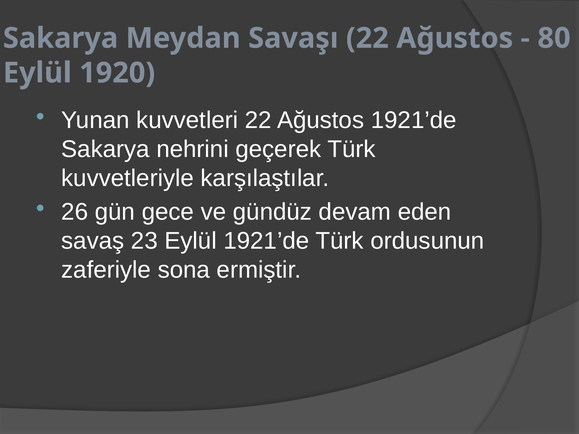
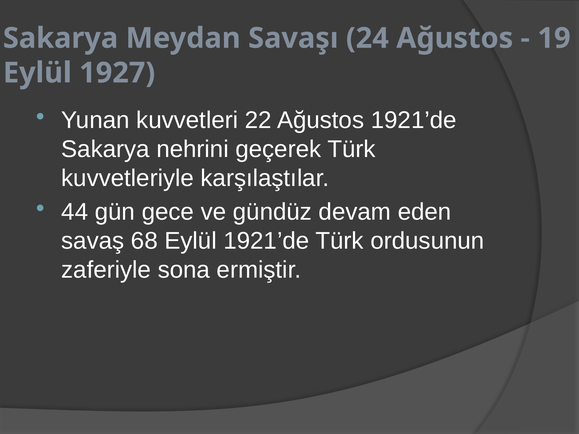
Savaşı 22: 22 -> 24 (367, 38)
80: 80 -> 19 (554, 38)
1920: 1920 -> 1927 (117, 73)
26: 26 -> 44 (75, 212)
23: 23 -> 68 (144, 241)
